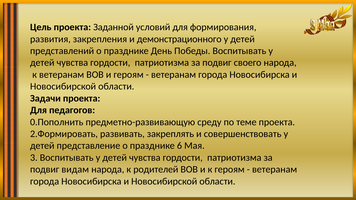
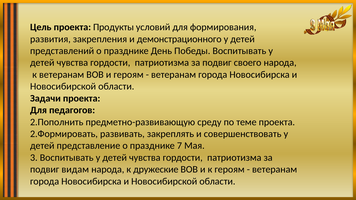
Заданной: Заданной -> Продукты (114, 27)
0.Пополнить: 0.Пополнить -> 2.Пополнить (57, 122)
6: 6 -> 7 (179, 146)
родителей: родителей -> дружеские (156, 170)
